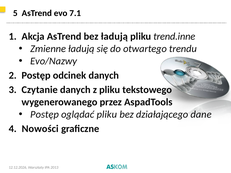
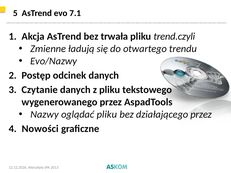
bez ładują: ładują -> trwała (114, 36)
trend.inne: trend.inne -> trend.czyli (174, 36)
Postęp: Postęp -> Nazwy (45, 115)
działającego dane: dane -> przez (201, 115)
